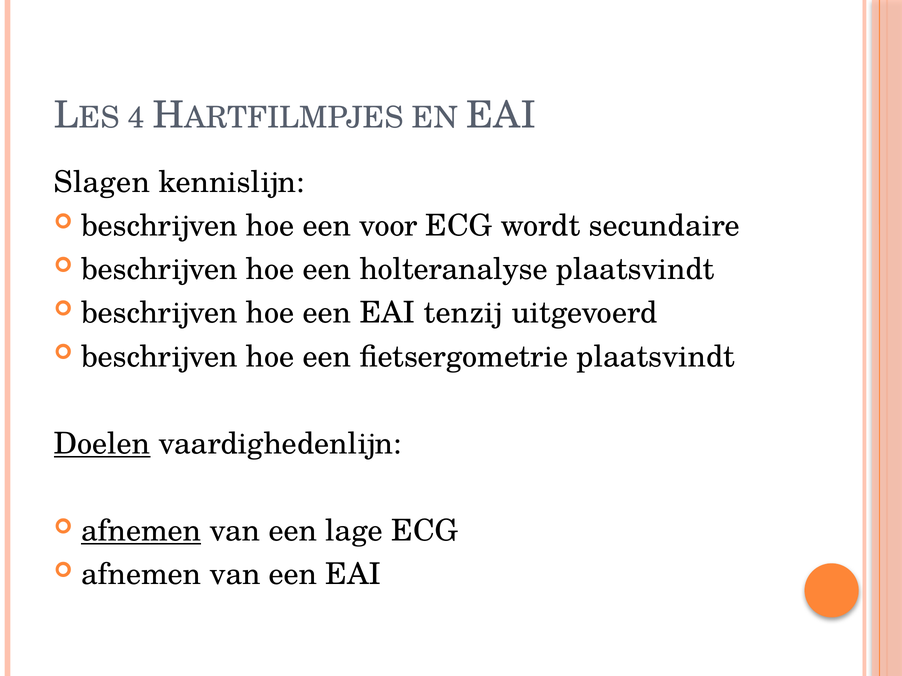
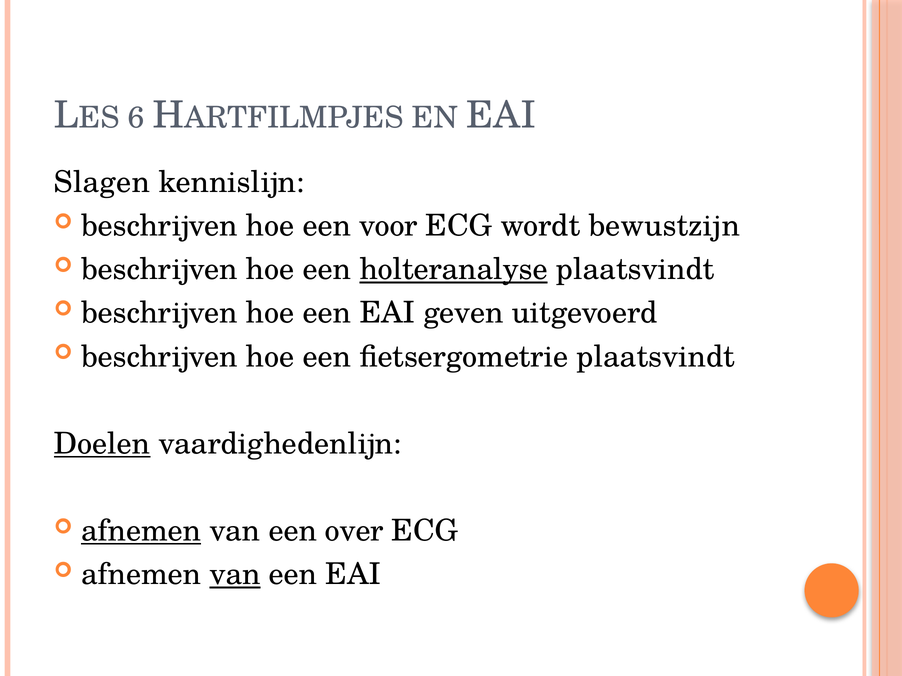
4: 4 -> 6 (136, 118)
secundaire: secundaire -> bewustzijn (664, 226)
holteranalyse underline: none -> present (454, 270)
tenzij: tenzij -> geven (464, 313)
lage: lage -> over (354, 531)
van underline: none -> present (235, 575)
